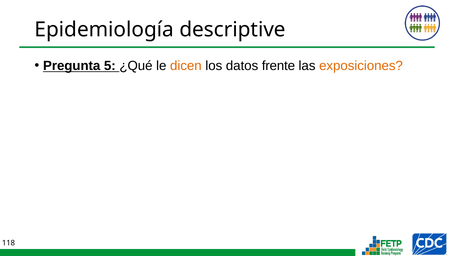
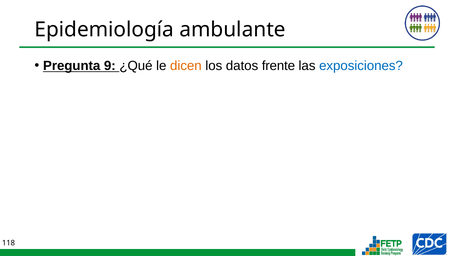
descriptive: descriptive -> ambulante (233, 29)
5: 5 -> 9 (110, 66)
exposiciones colour: orange -> blue (361, 66)
